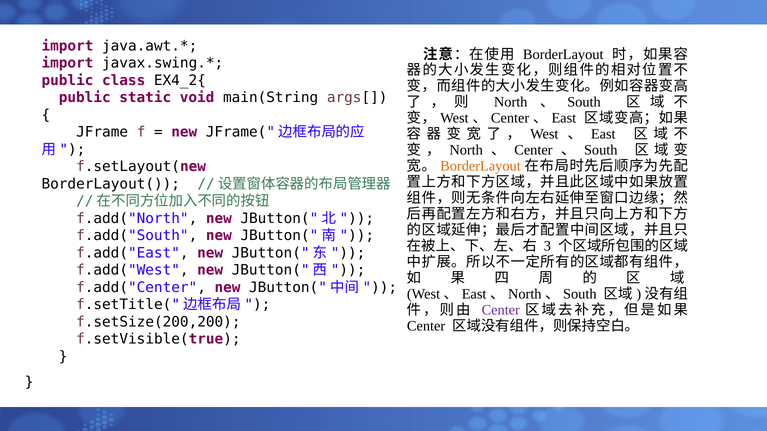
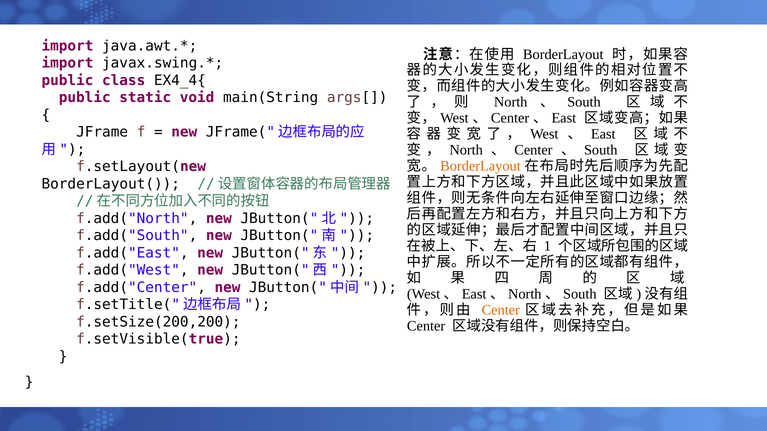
EX4_2{: EX4_2{ -> EX4_4{ (180, 81)
3: 3 -> 1 (547, 246)
Center colour: purple -> orange (501, 310)
